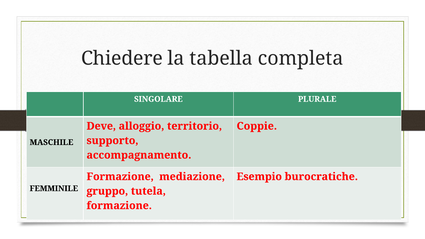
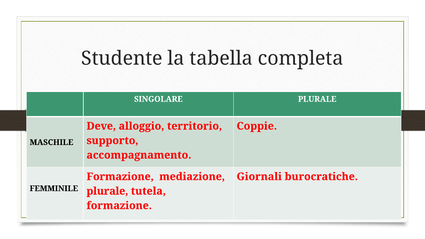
Chiedere: Chiedere -> Studente (122, 58)
Esempio: Esempio -> Giornali (259, 177)
gruppo: gruppo -> plurale (107, 191)
